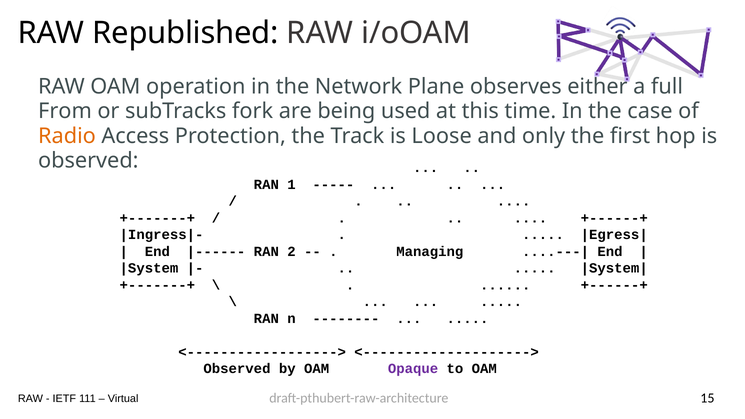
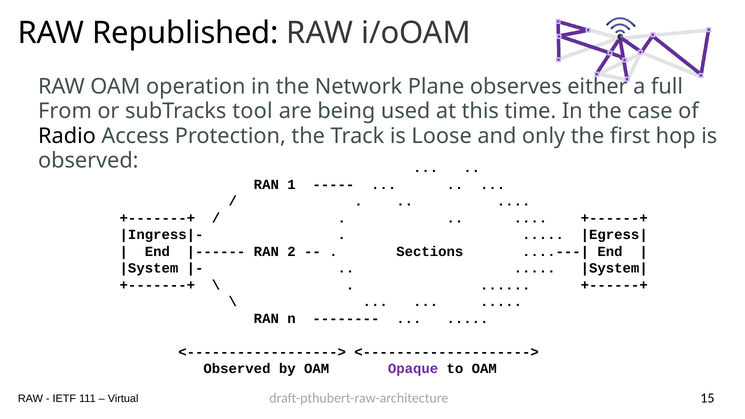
fork: fork -> tool (252, 111)
Radio colour: orange -> black (67, 136)
Managing: Managing -> Sections (430, 252)
